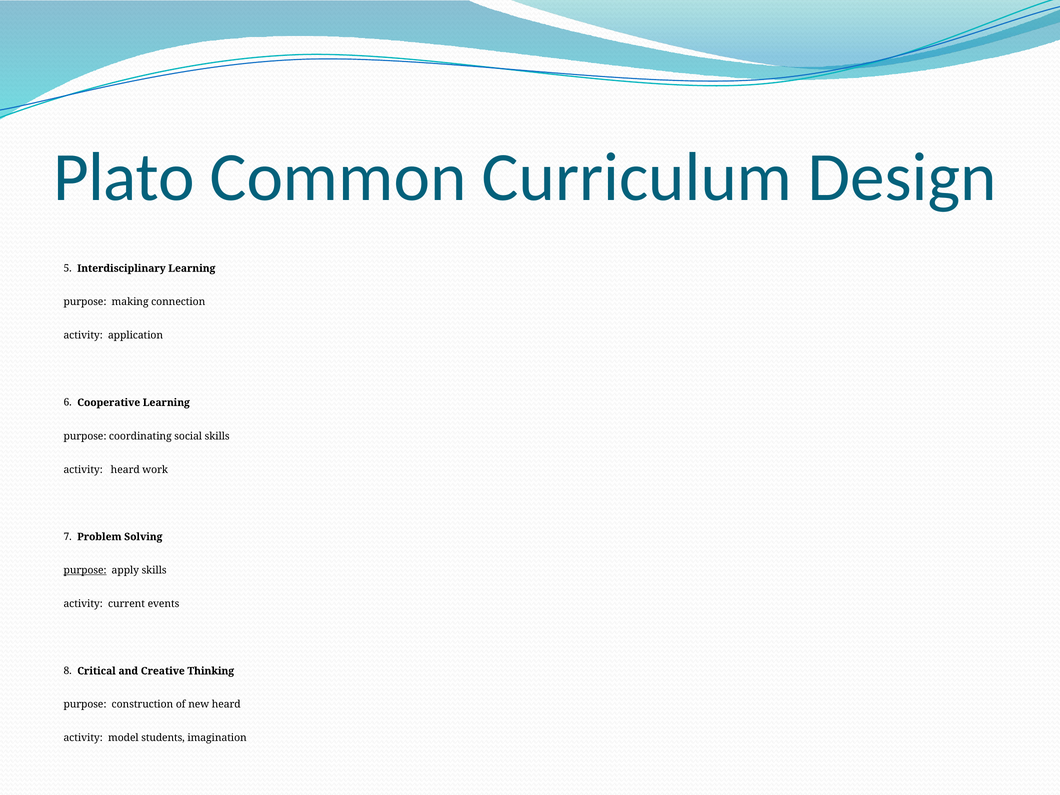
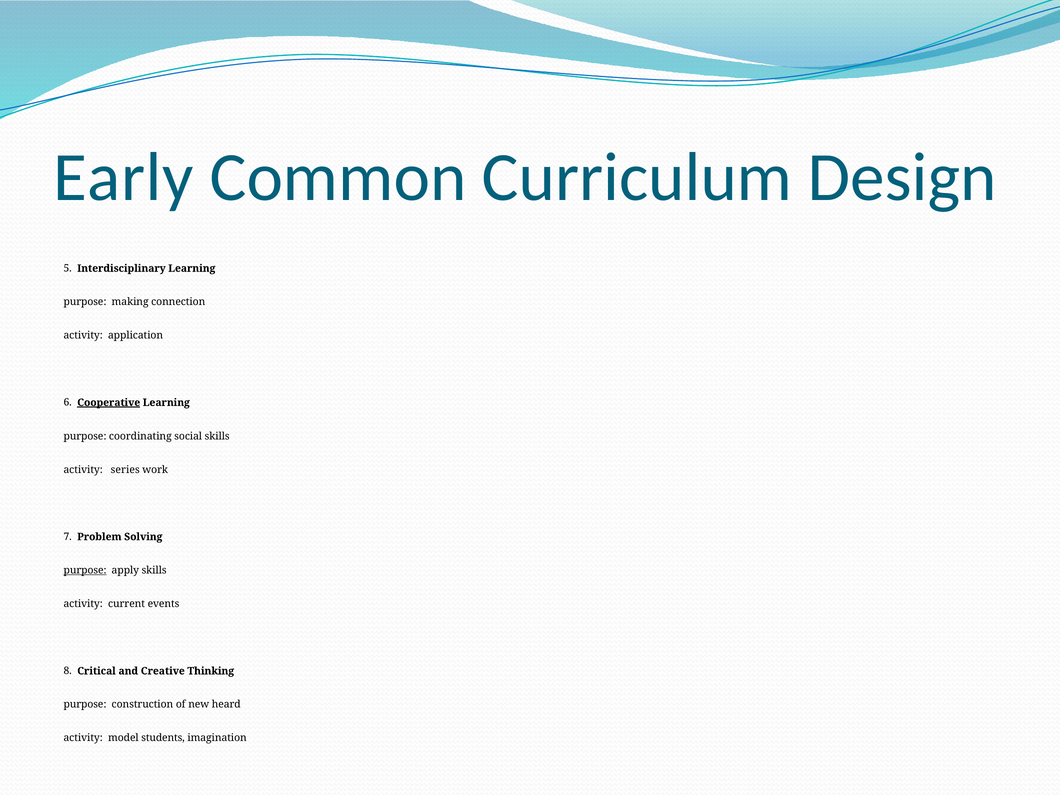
Plato: Plato -> Early (123, 177)
Cooperative underline: none -> present (109, 403)
activity heard: heard -> series (125, 470)
